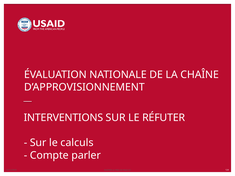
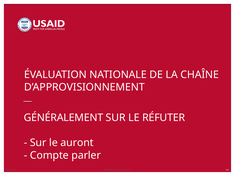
INTERVENTIONS: INTERVENTIONS -> GÉNÉRALEMENT (63, 118)
calculs: calculs -> auront (77, 143)
